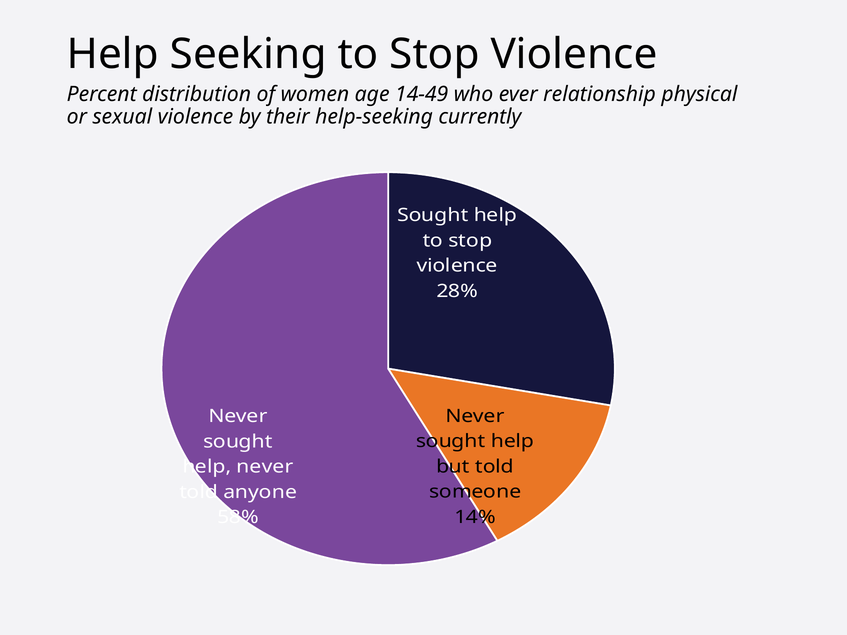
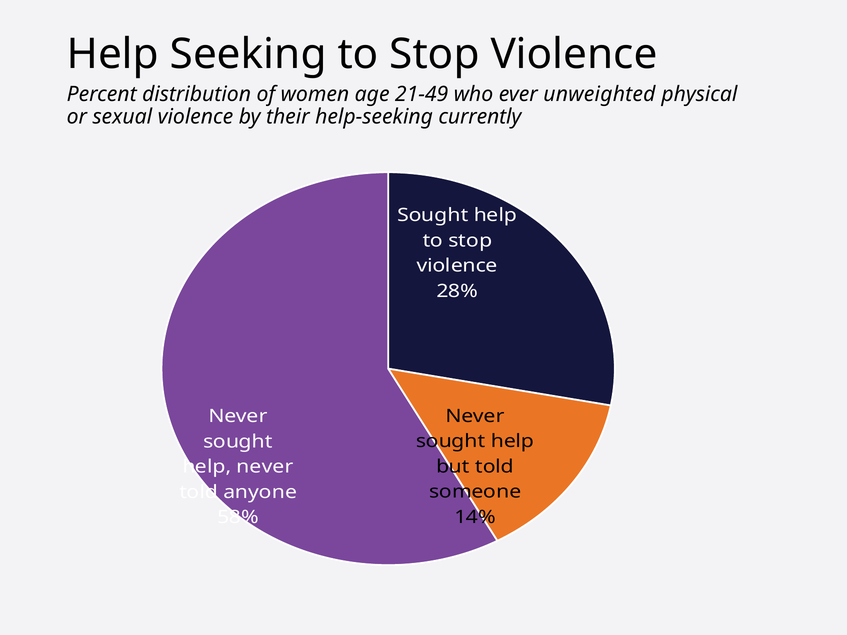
14-49: 14-49 -> 21-49 (422, 94)
relationship: relationship -> unweighted (599, 94)
